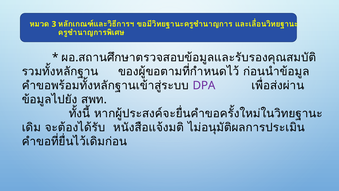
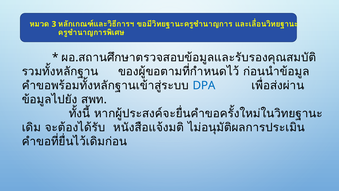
DPA colour: purple -> blue (204, 85)
